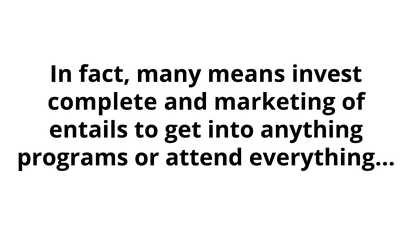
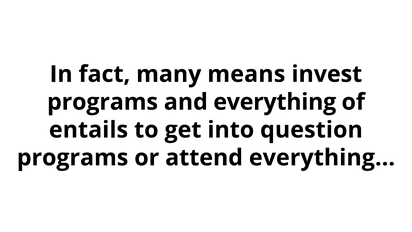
complete: complete -> programs (103, 102)
and marketing: marketing -> everything (275, 102)
anything: anything -> question (311, 130)
